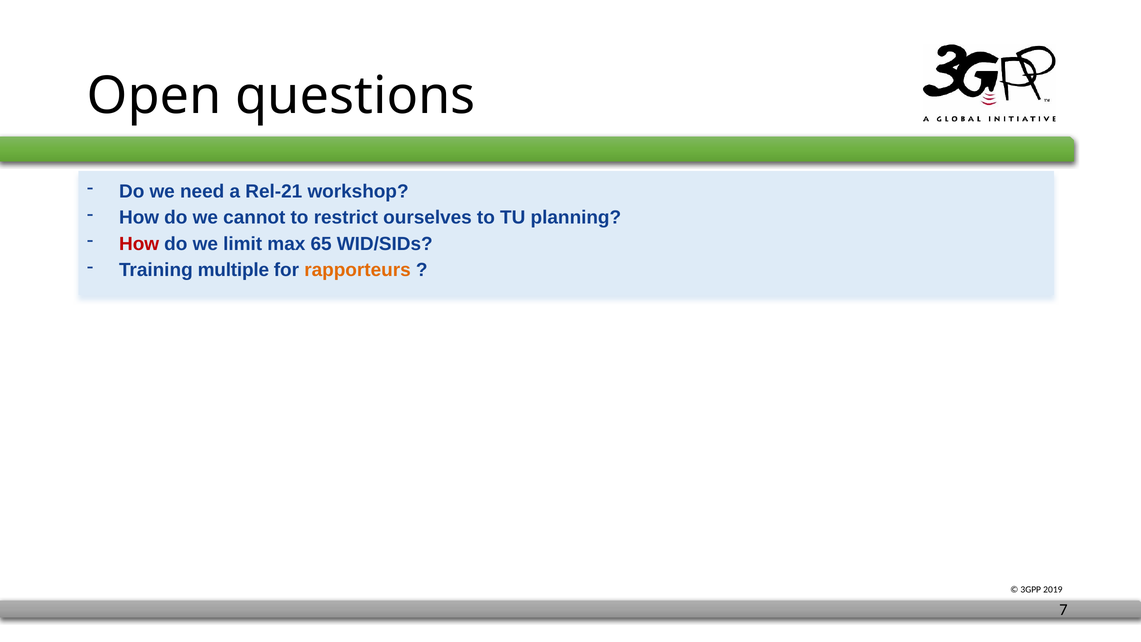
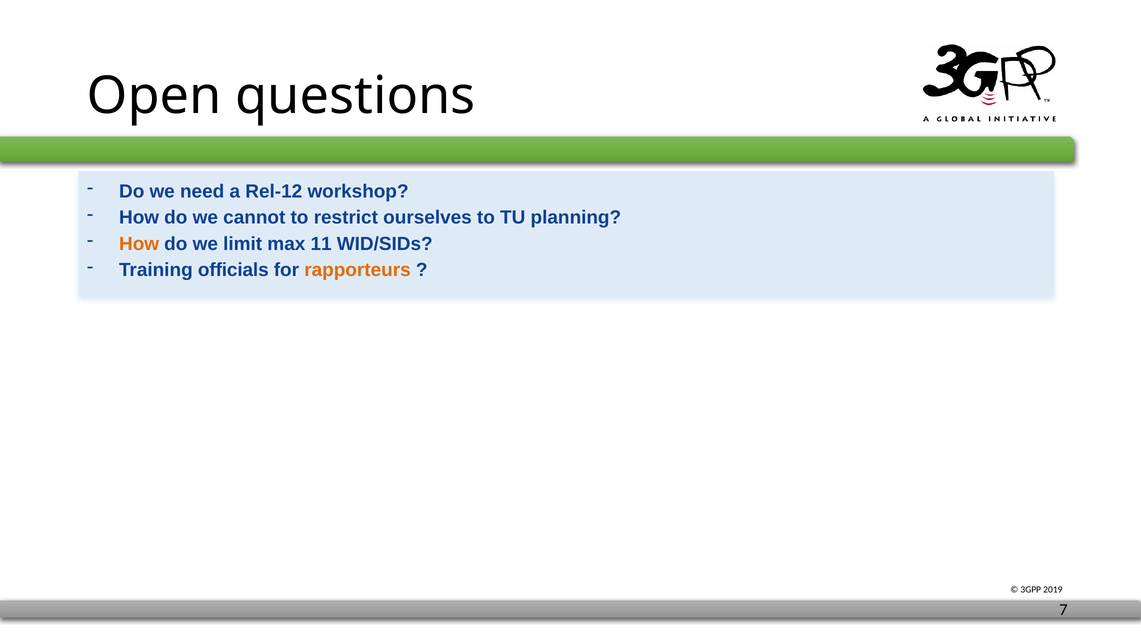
Rel-21: Rel-21 -> Rel-12 (274, 191)
How colour: red -> orange (139, 244)
65: 65 -> 11 (321, 244)
multiple: multiple -> officials (233, 270)
